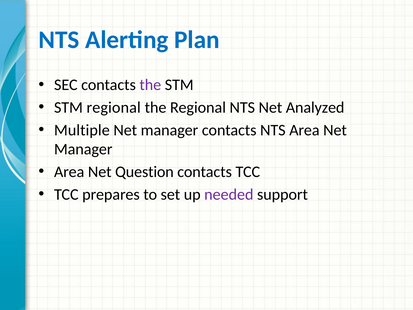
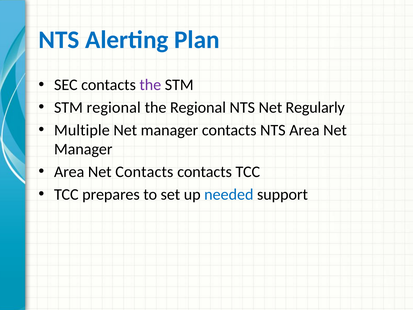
Analyzed: Analyzed -> Regularly (315, 107)
Net Question: Question -> Contacts (144, 172)
needed colour: purple -> blue (229, 194)
